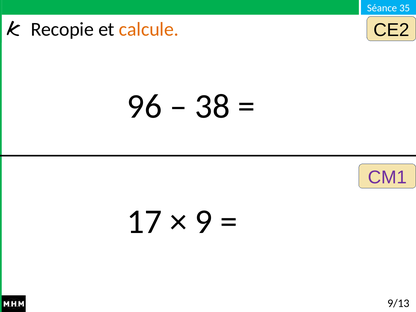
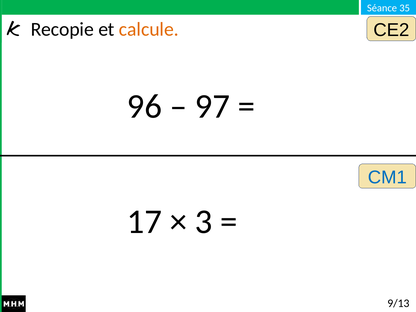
38: 38 -> 97 (213, 106)
CM1 colour: purple -> blue (387, 177)
9: 9 -> 3 (204, 222)
